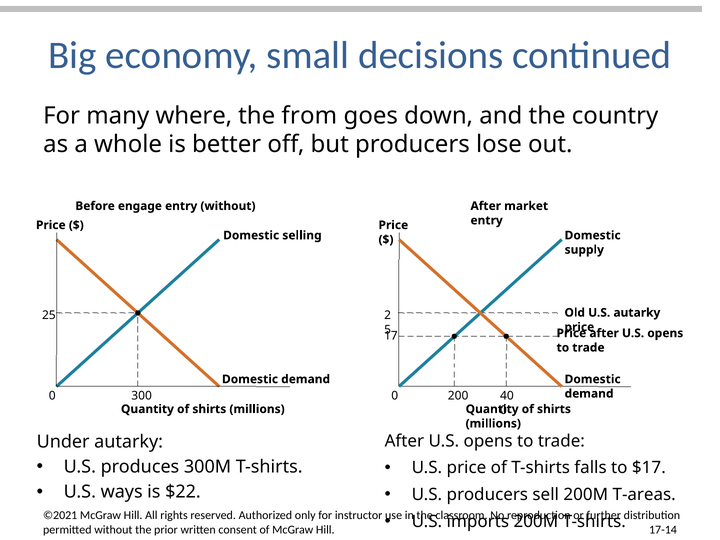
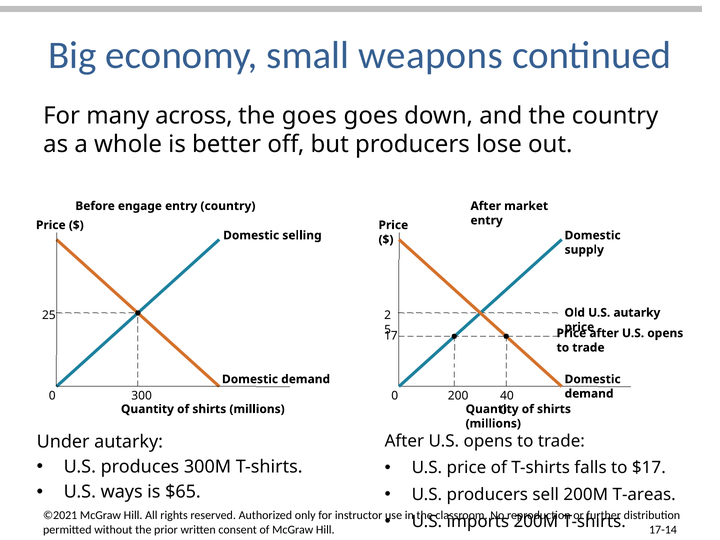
decisions: decisions -> weapons (431, 56)
where: where -> across (194, 116)
the from: from -> goes (309, 116)
entry without: without -> country (228, 206)
$22: $22 -> $65 (183, 492)
